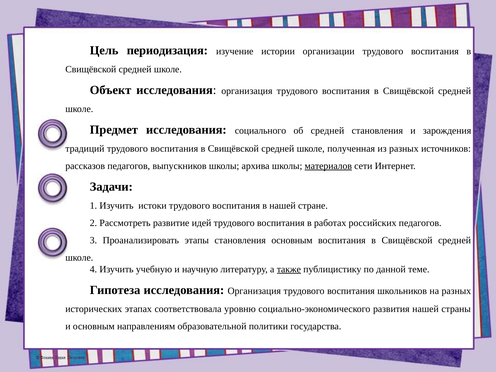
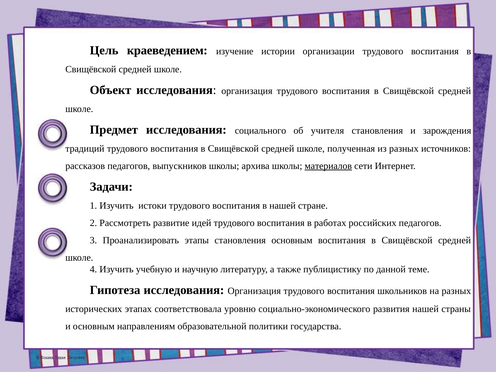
периодизация: периодизация -> краеведением (167, 50)
об средней: средней -> учителя (327, 131)
также underline: present -> none (289, 269)
